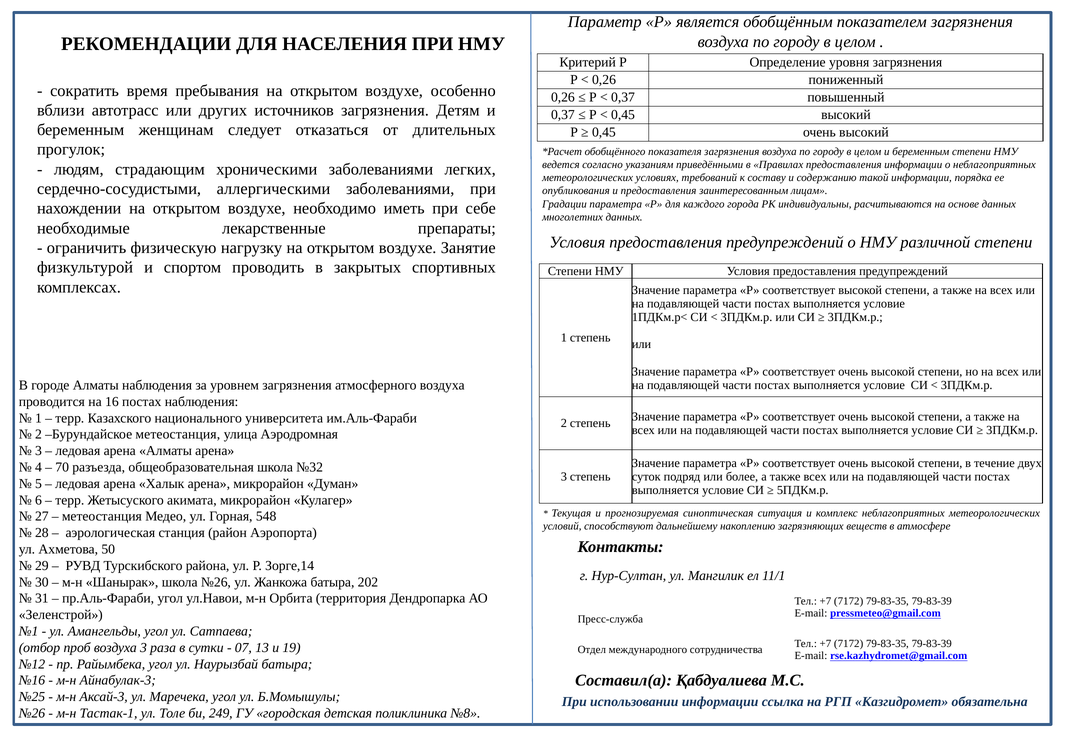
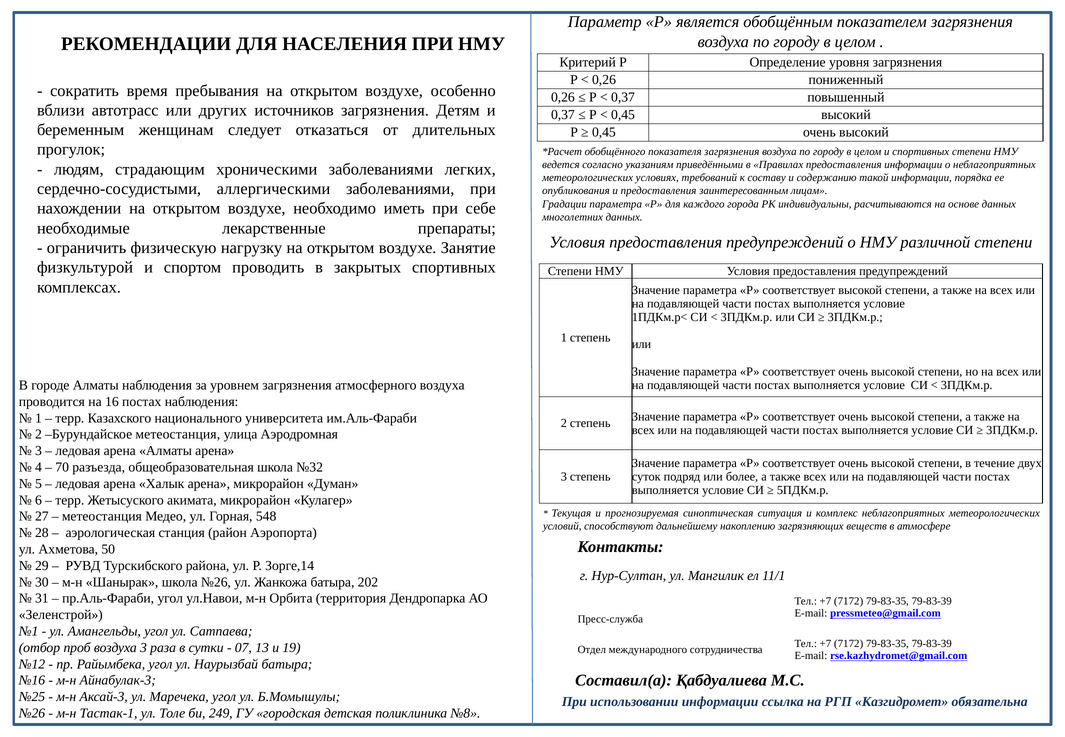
целом и беременным: беременным -> спортивных (921, 152)
